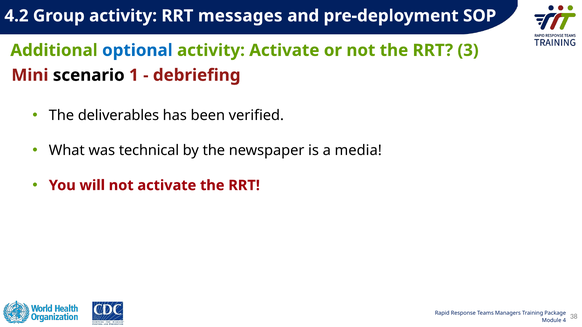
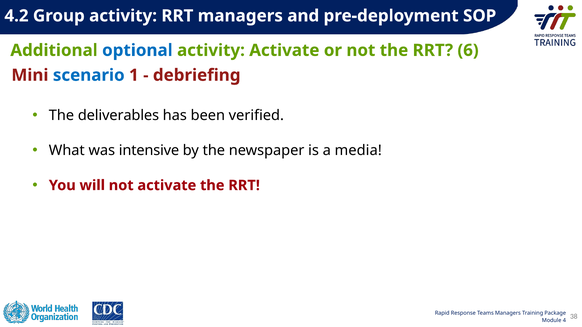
RRT messages: messages -> managers (240, 16)
3: 3 -> 6 (468, 50)
scenario colour: black -> blue (89, 75)
technical: technical -> intensive (149, 151)
